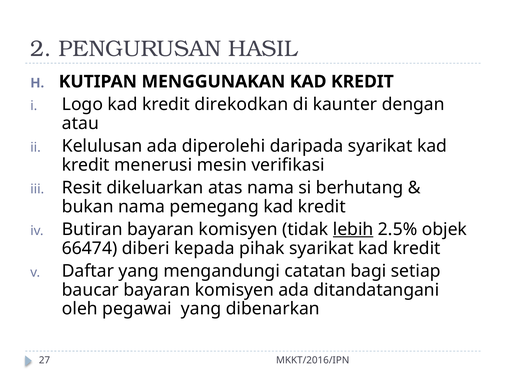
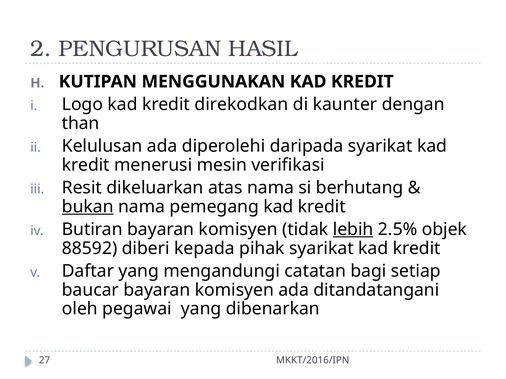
atau: atau -> than (81, 123)
bukan underline: none -> present (88, 207)
66474: 66474 -> 88592 (90, 249)
